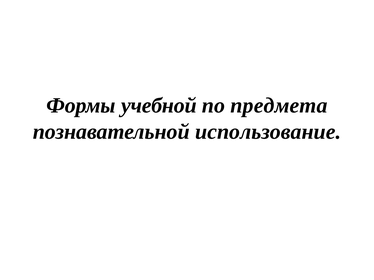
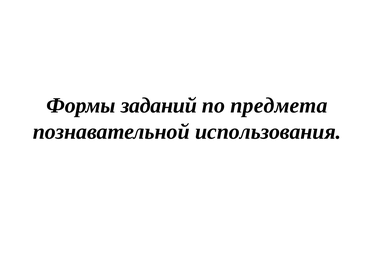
учебной: учебной -> заданий (159, 106)
использование: использование -> использования (268, 132)
